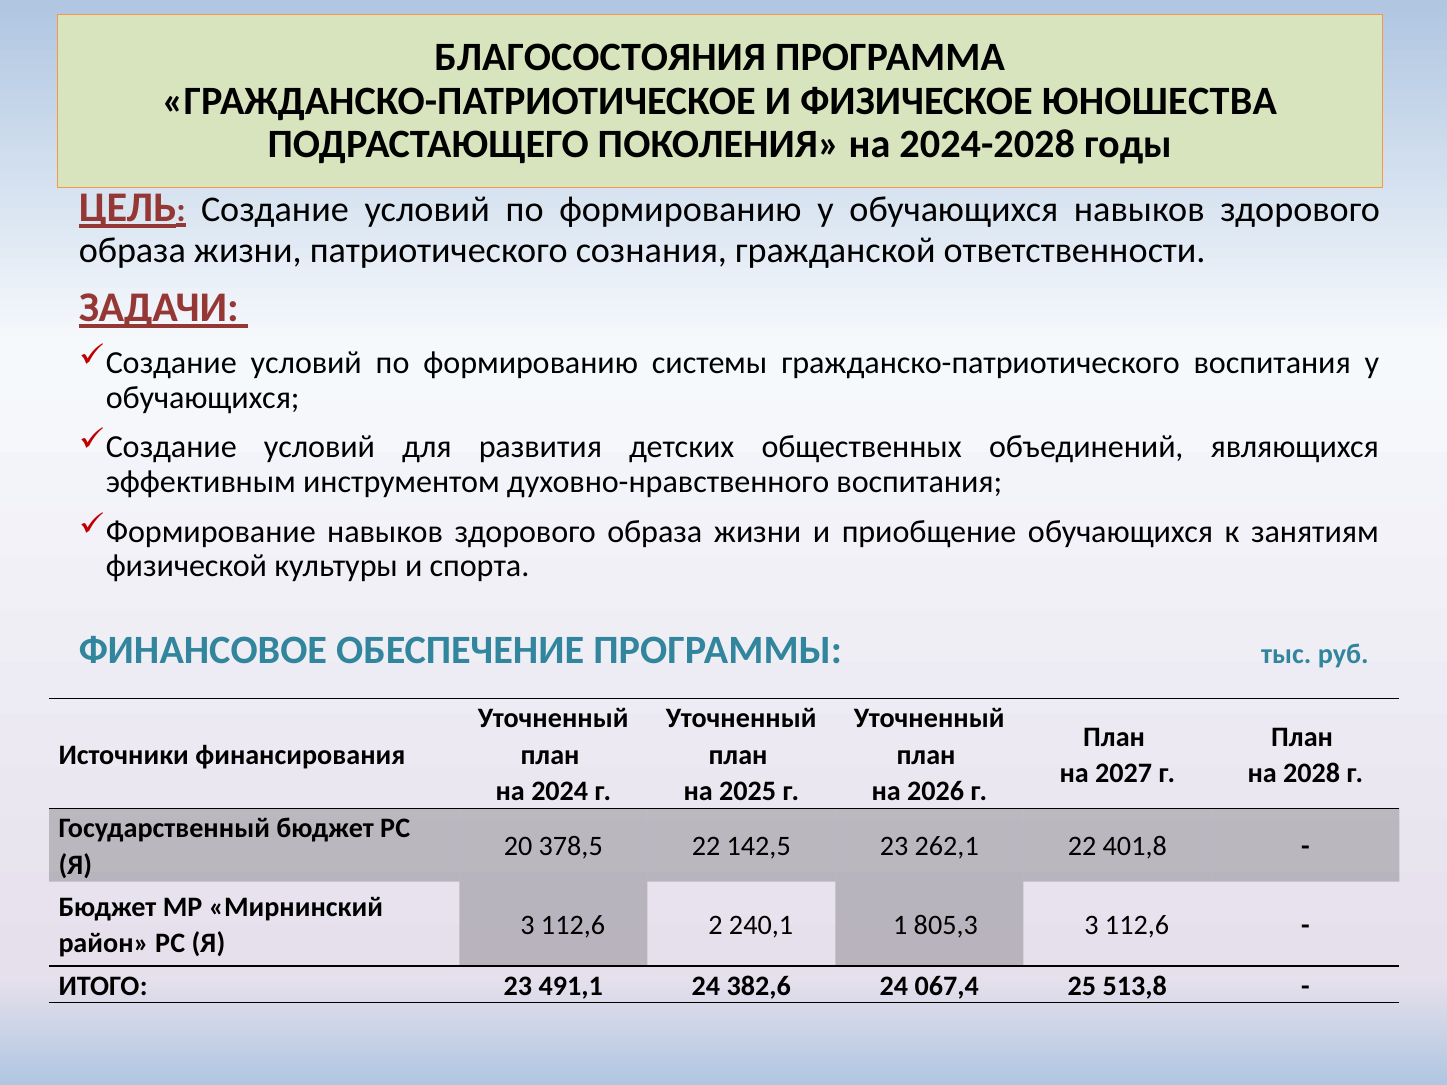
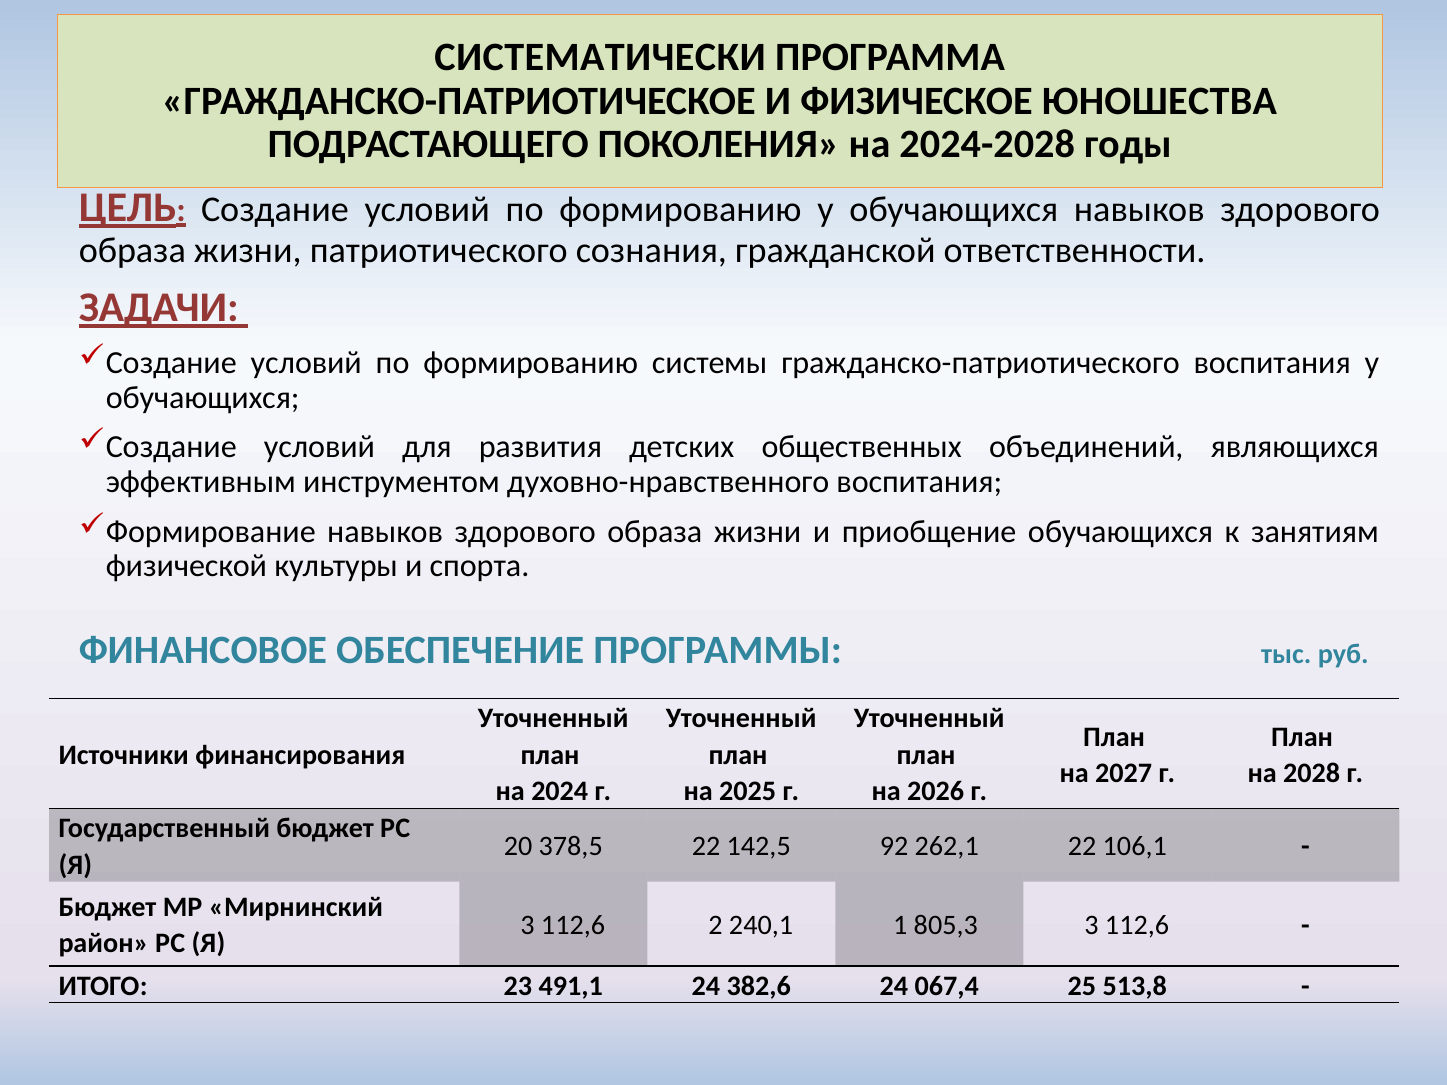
БЛАГОСОСТОЯНИЯ: БЛАГОСОСТОЯНИЯ -> СИСТЕМАТИЧЕСКИ (600, 57)
142,5 23: 23 -> 92 (894, 847)
401,8: 401,8 -> 106,1 (1135, 847)
